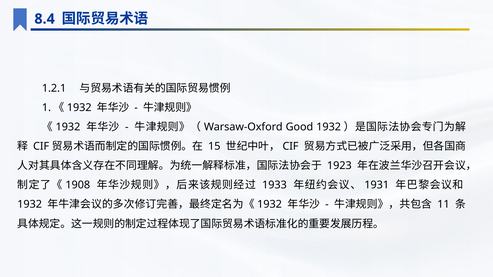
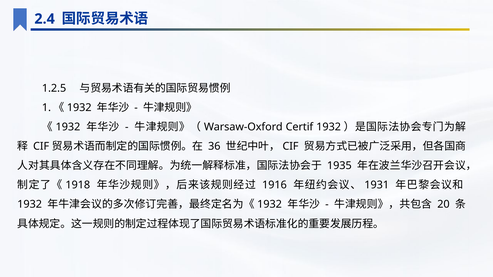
8.4: 8.4 -> 2.4 (45, 19)
1.2.1: 1.2.1 -> 1.2.5 (54, 88)
Good: Good -> Certif (299, 127)
15: 15 -> 36 (214, 146)
1923: 1923 -> 1935 (339, 166)
1908: 1908 -> 1918 (78, 185)
1933: 1933 -> 1916 (274, 185)
11: 11 -> 20 (443, 205)
